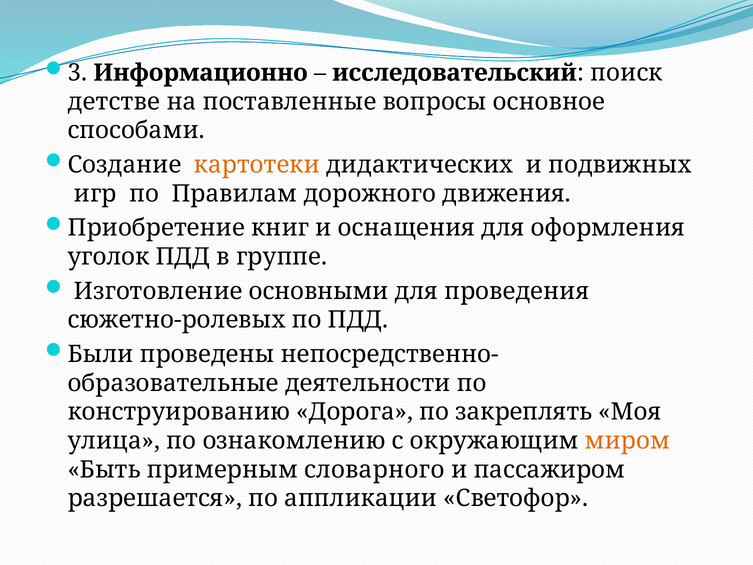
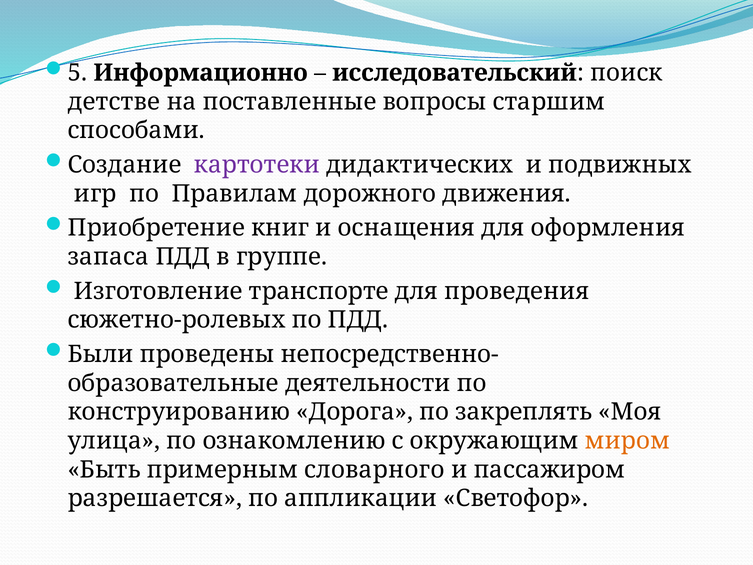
3: 3 -> 5 (77, 73)
основное: основное -> старшим (549, 102)
картотеки colour: orange -> purple (257, 165)
уголок: уголок -> запаса (108, 257)
основными: основными -> транспорте (319, 291)
